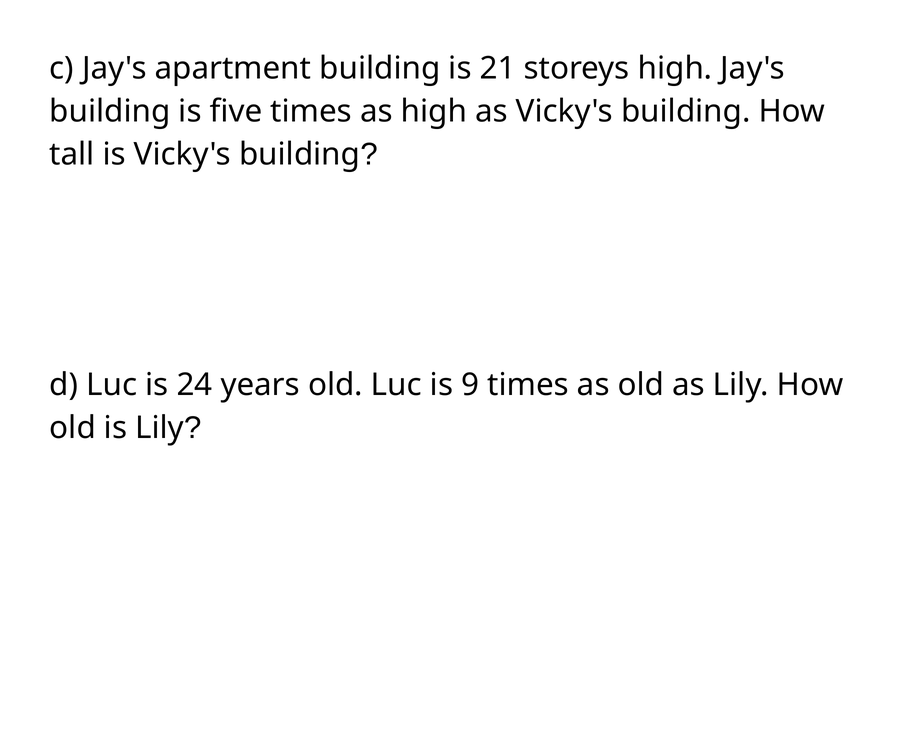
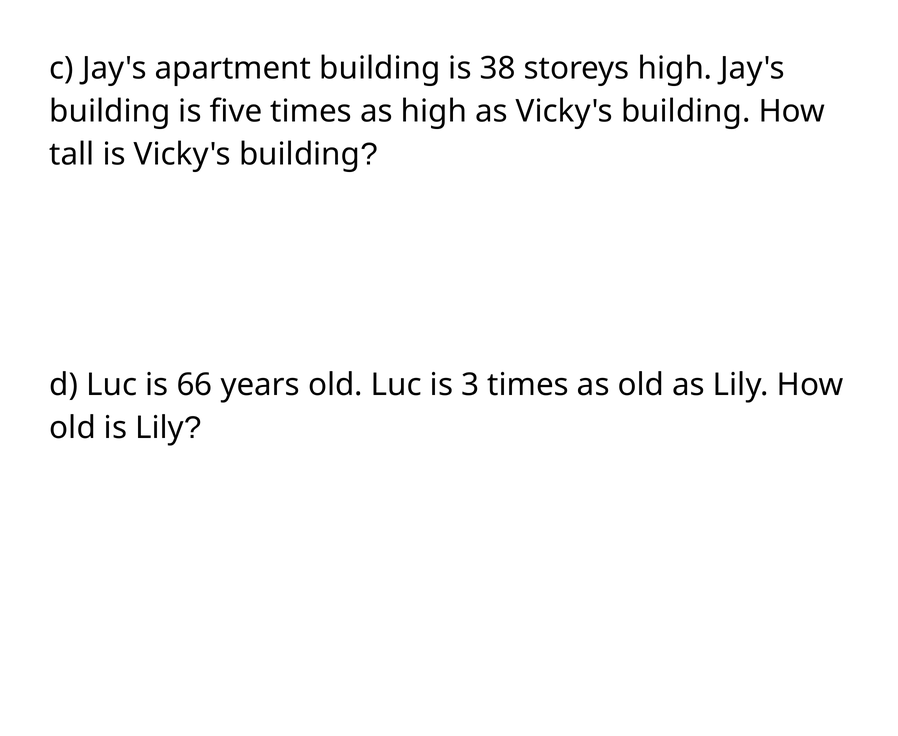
21: 21 -> 38 (498, 68)
24: 24 -> 66 (195, 385)
9: 9 -> 3 (470, 385)
